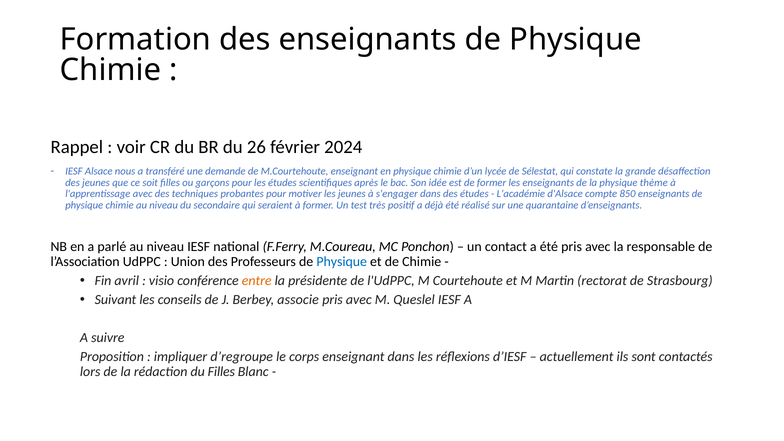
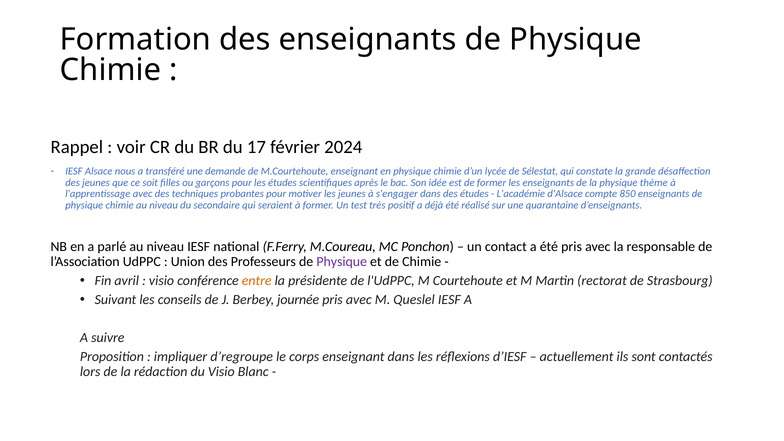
26: 26 -> 17 (256, 147)
Physique colour: blue -> purple (342, 261)
associe: associe -> journée (298, 300)
du Filles: Filles -> Visio (221, 372)
